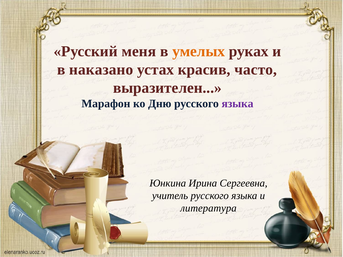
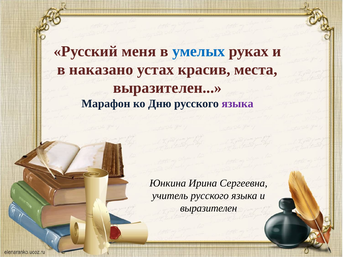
умелых colour: orange -> blue (199, 51)
часто: часто -> места (256, 70)
литература: литература -> выразителен (209, 208)
